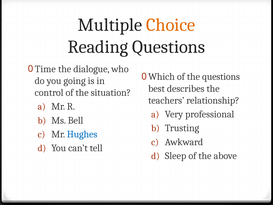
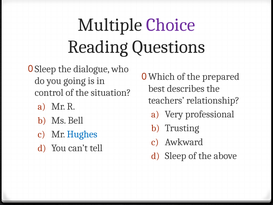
Choice colour: orange -> purple (171, 25)
Time: Time -> Sleep (45, 69)
the questions: questions -> prepared (221, 77)
